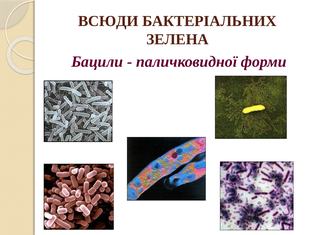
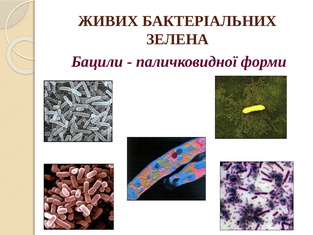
ВСЮДИ: ВСЮДИ -> ЖИВИХ (108, 21)
